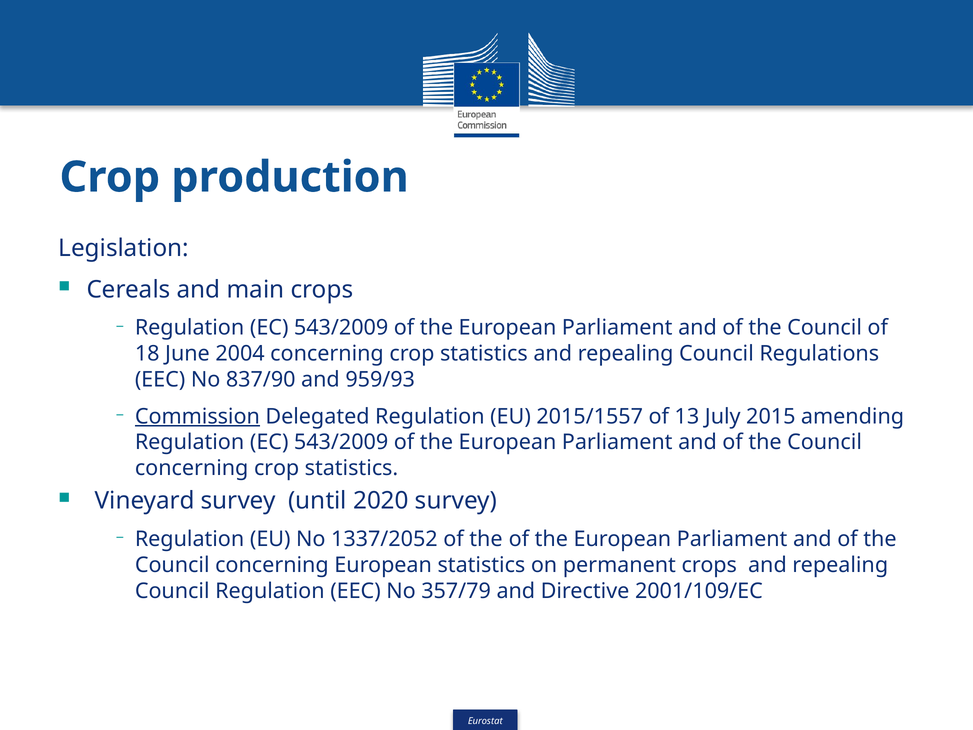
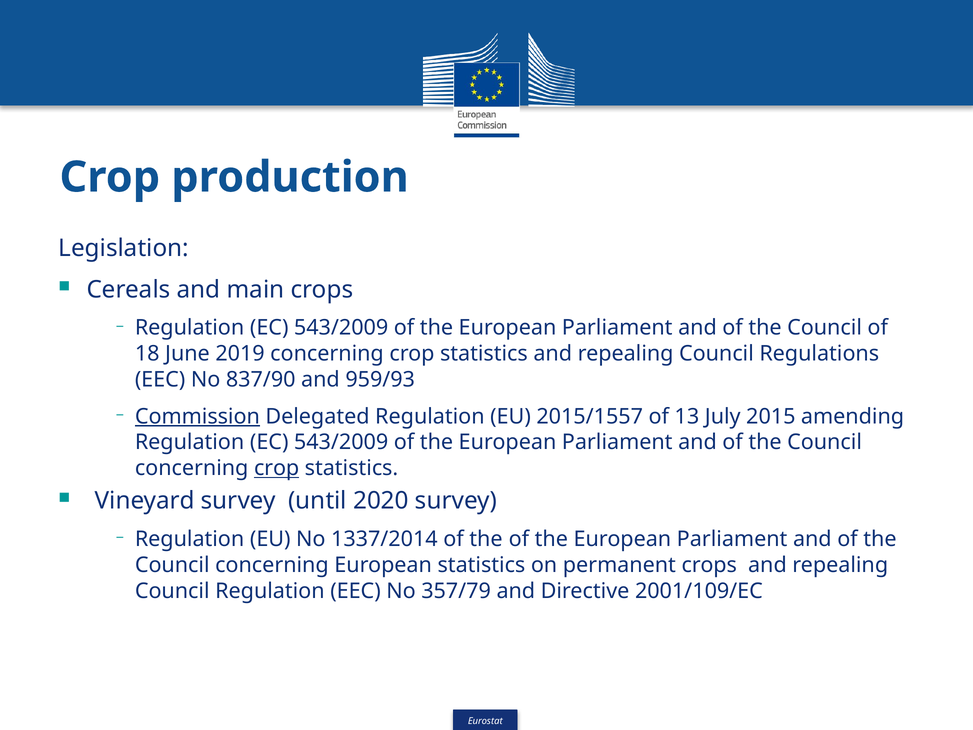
2004: 2004 -> 2019 (240, 354)
crop underline: none -> present (277, 468)
1337/2052: 1337/2052 -> 1337/2014 (384, 539)
